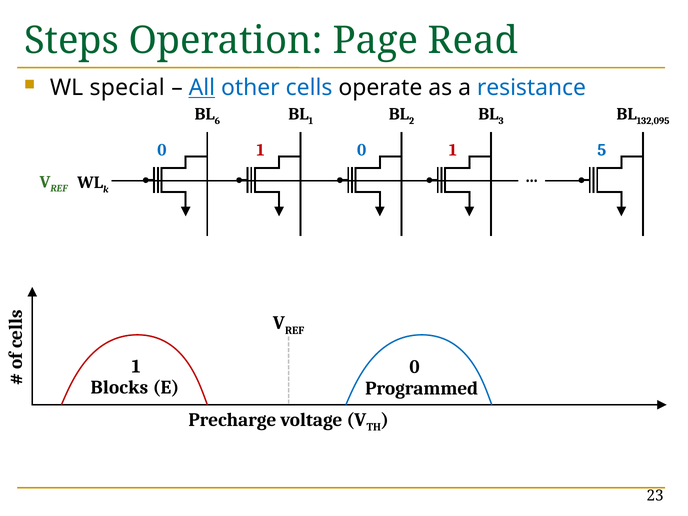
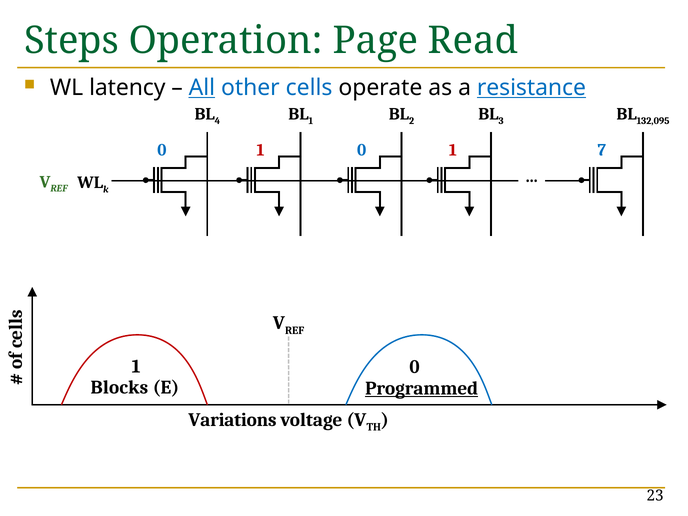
special: special -> latency (127, 88)
resistance underline: none -> present (531, 88)
6: 6 -> 4 (217, 121)
5: 5 -> 7 (602, 150)
Programmed underline: none -> present (422, 388)
Precharge: Precharge -> Variations (232, 420)
